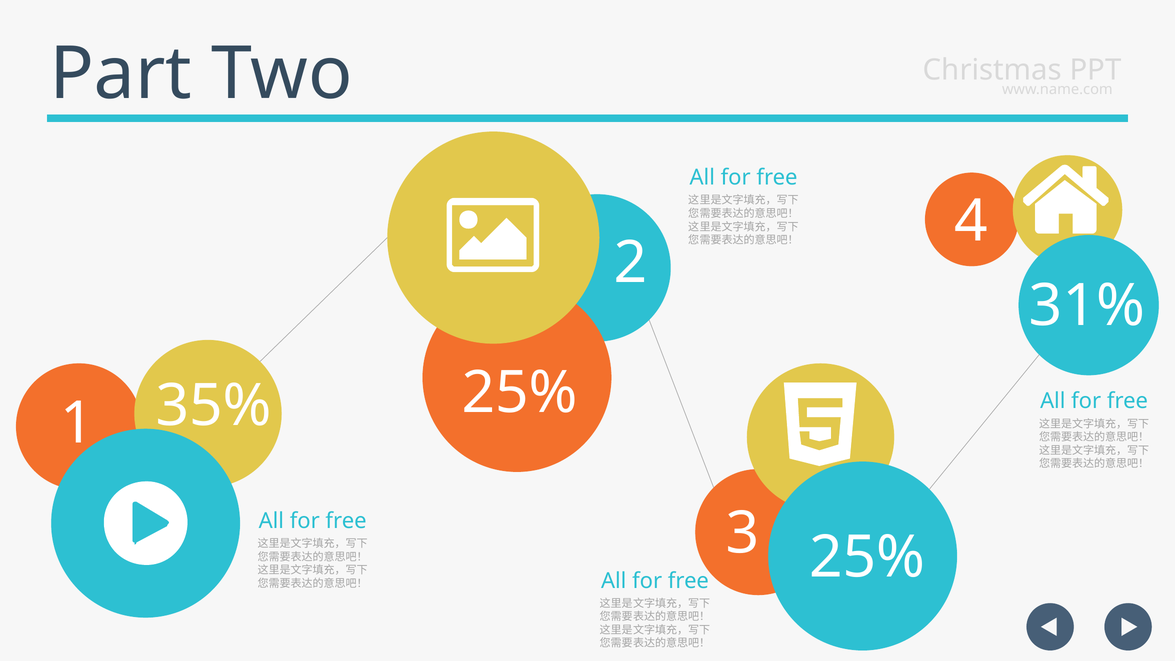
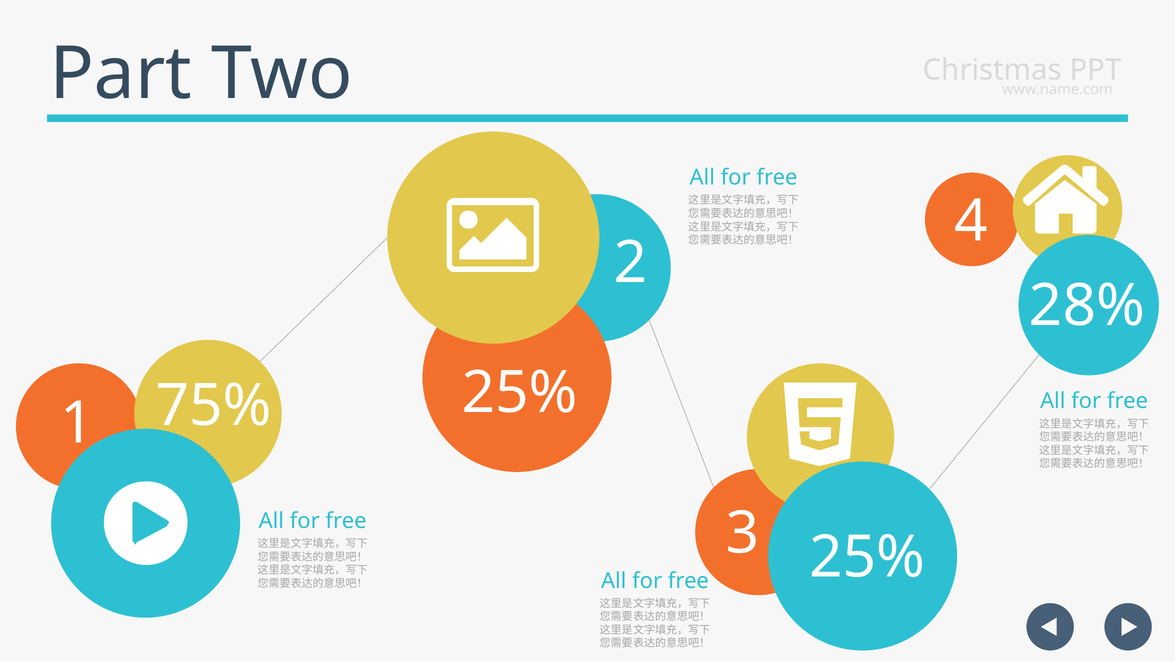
31%: 31% -> 28% (1087, 306)
35%: 35% -> 75% (214, 406)
